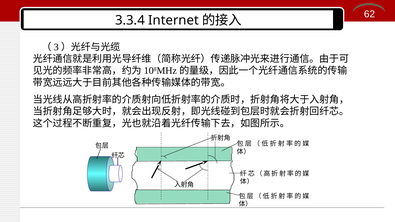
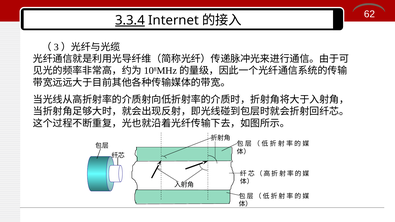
3.3.4 underline: none -> present (130, 20)
